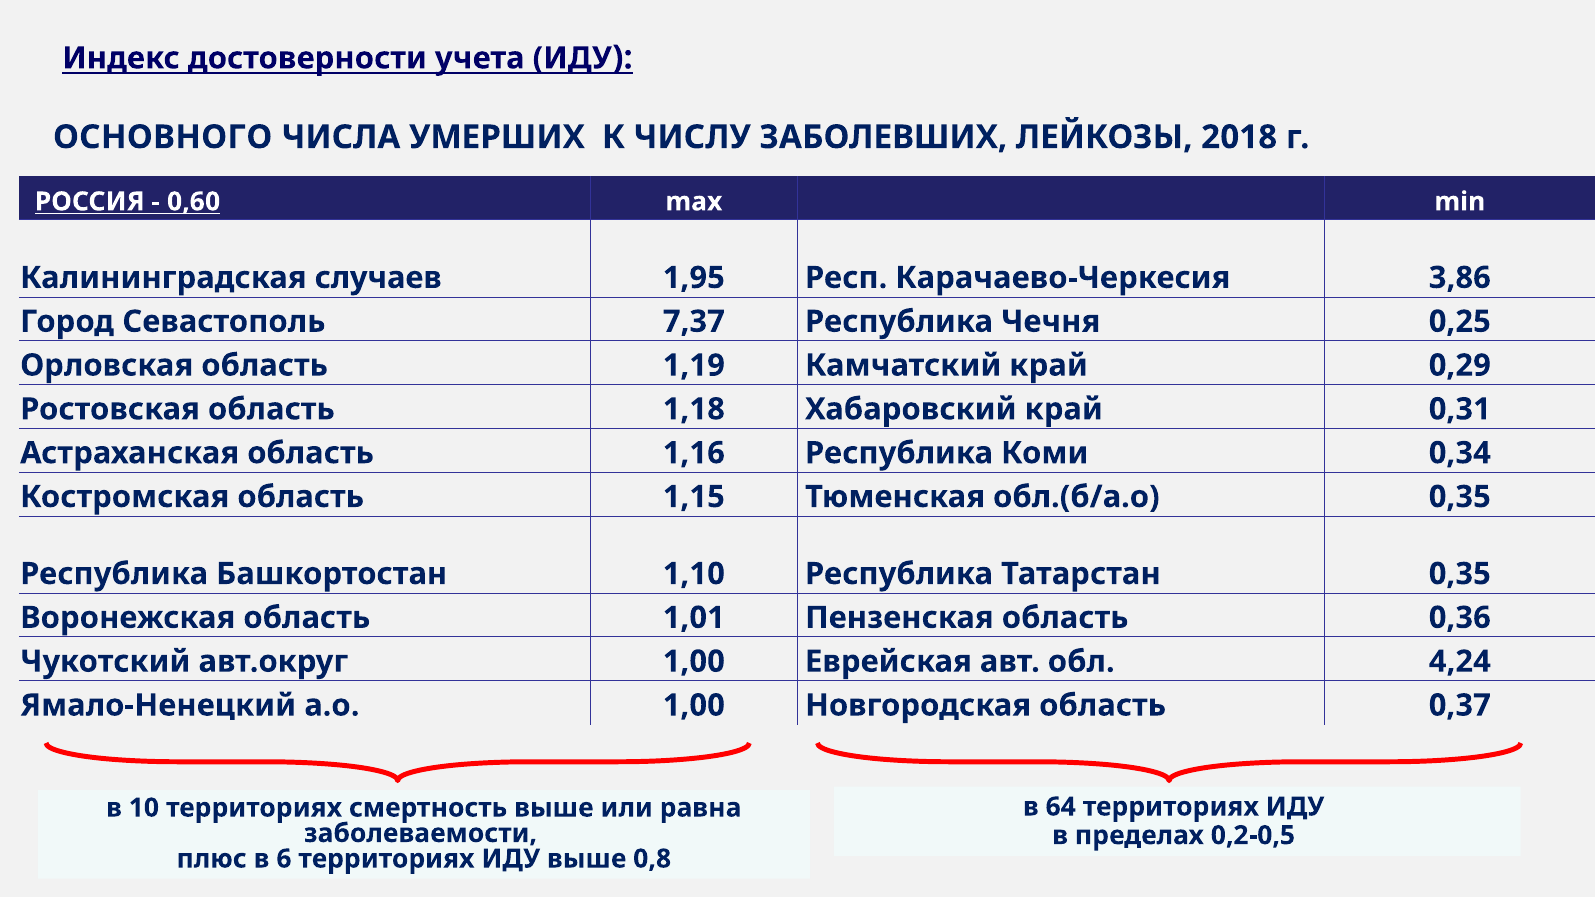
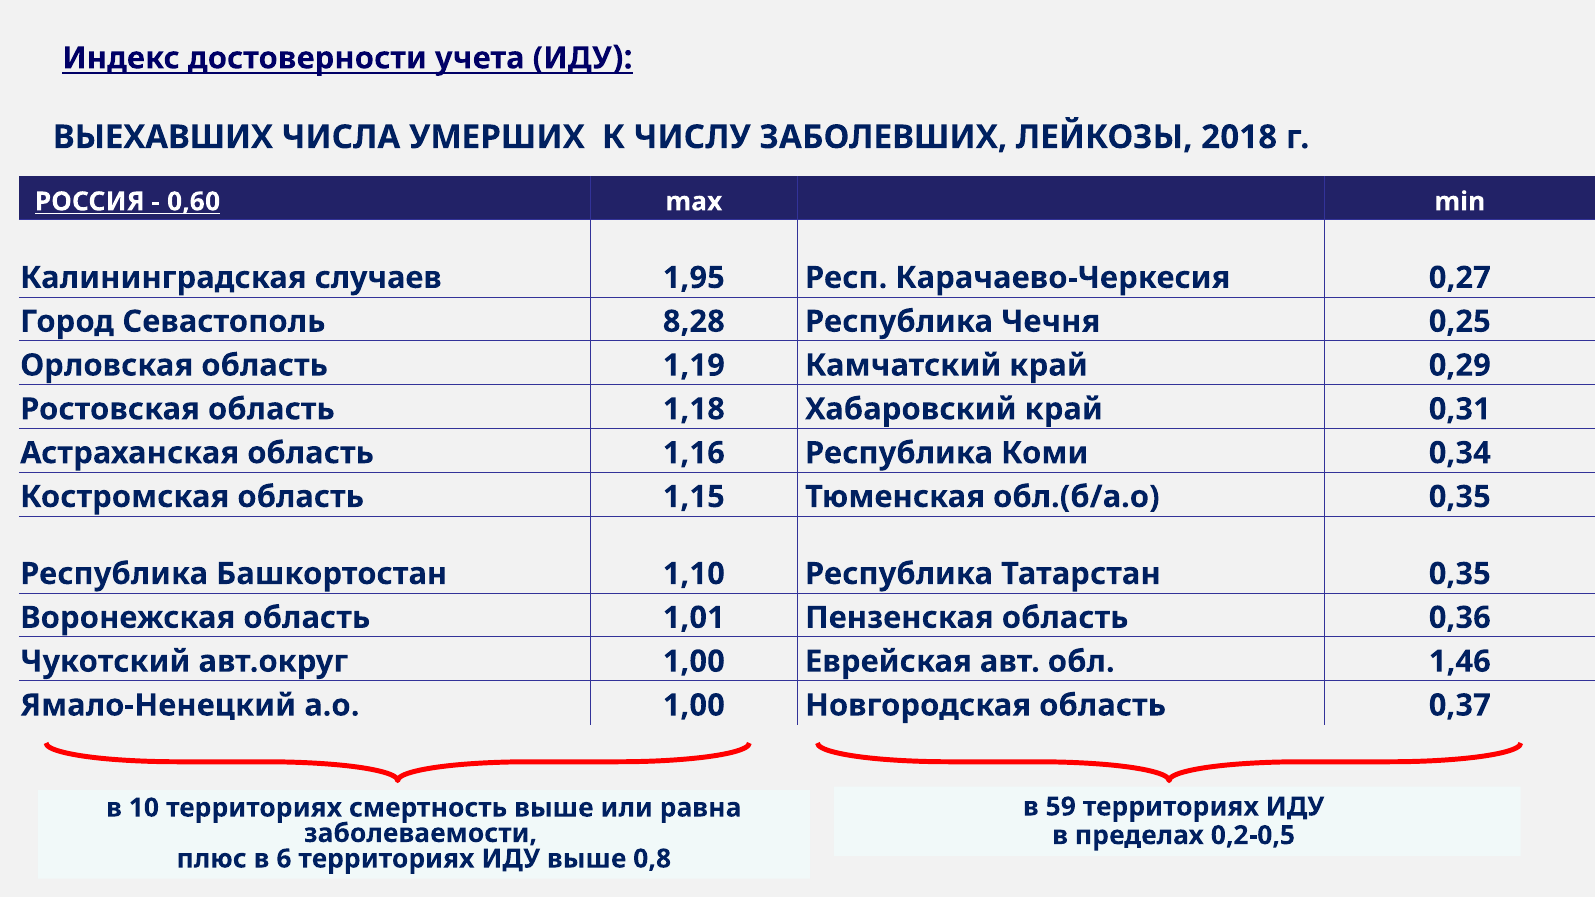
ОСНОВНОГО: ОСНОВНОГО -> ВЫЕХАВШИХ (163, 137)
3,86: 3,86 -> 0,27 (1460, 278)
7,37: 7,37 -> 8,28 (694, 322)
4,24: 4,24 -> 1,46 (1460, 662)
64: 64 -> 59 (1061, 807)
